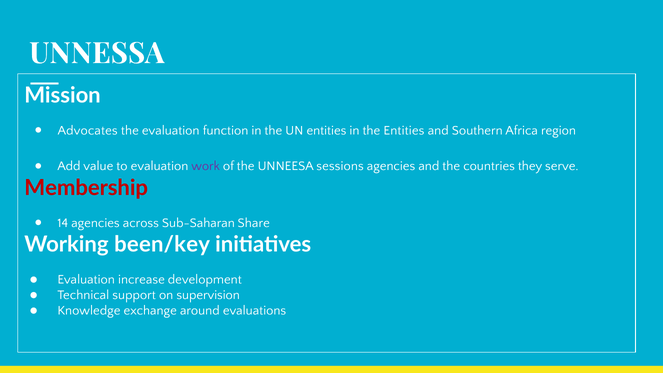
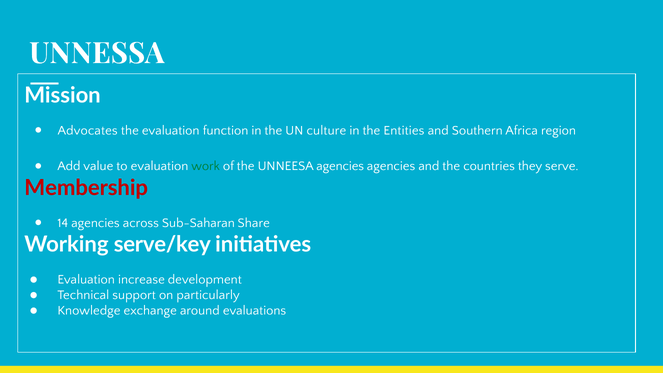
UN entities: entities -> culture (326, 130)
work colour: purple -> green (206, 166)
UNNEESA sessions: sessions -> agencies (340, 166)
been/key: been/key -> serve/key (162, 244)
supervision: supervision -> particularly (208, 295)
